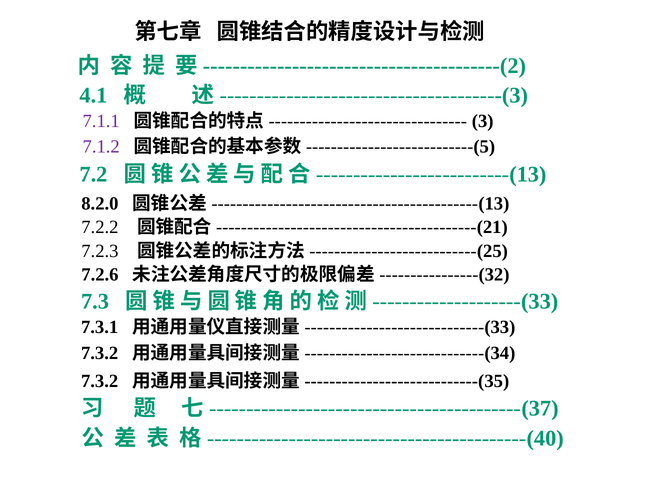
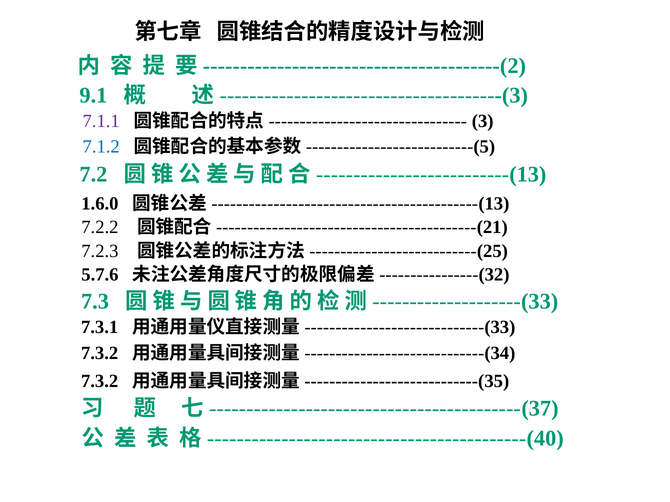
4.1: 4.1 -> 9.1 (93, 95)
7.1.2 colour: purple -> blue (101, 147)
8.2.0: 8.2.0 -> 1.6.0 (100, 204)
7.2.6: 7.2.6 -> 5.7.6 (100, 275)
